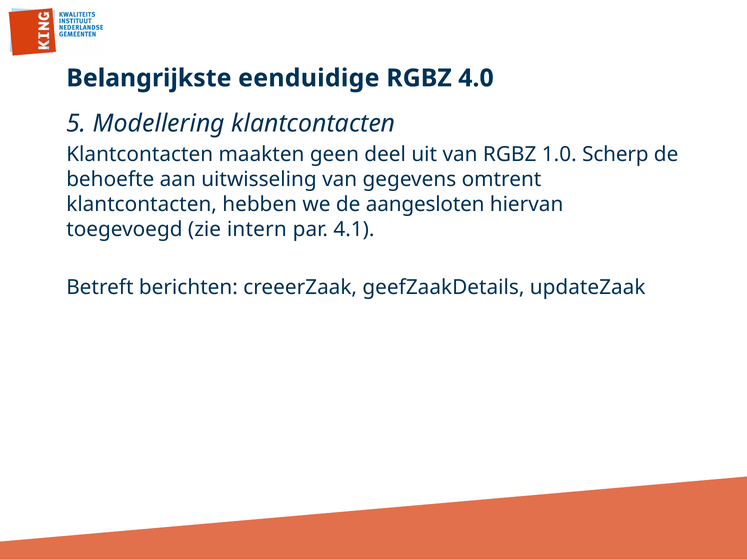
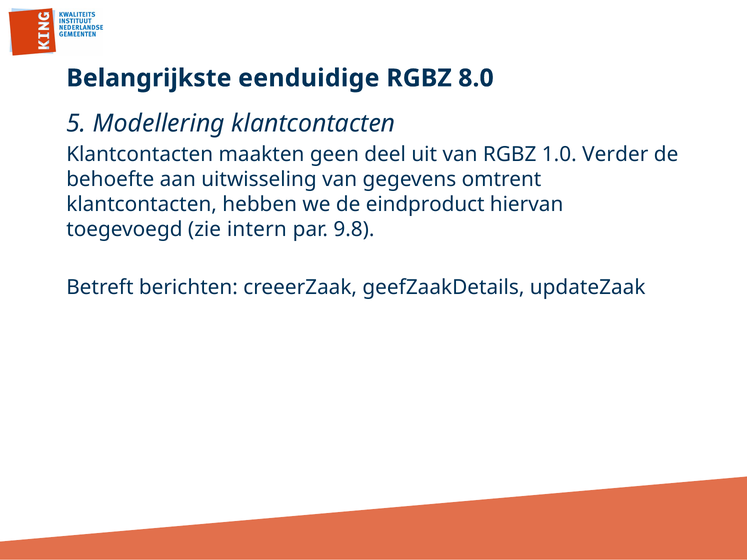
4.0: 4.0 -> 8.0 (476, 78)
Scherp: Scherp -> Verder (615, 155)
aangesloten: aangesloten -> eindproduct (425, 204)
4.1: 4.1 -> 9.8 (354, 229)
